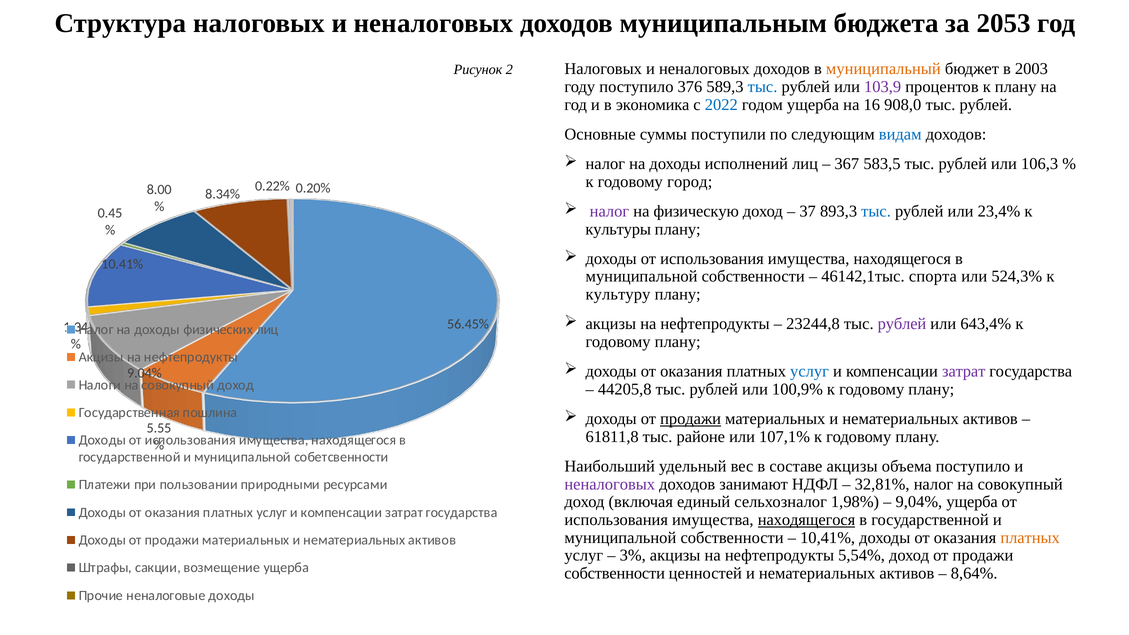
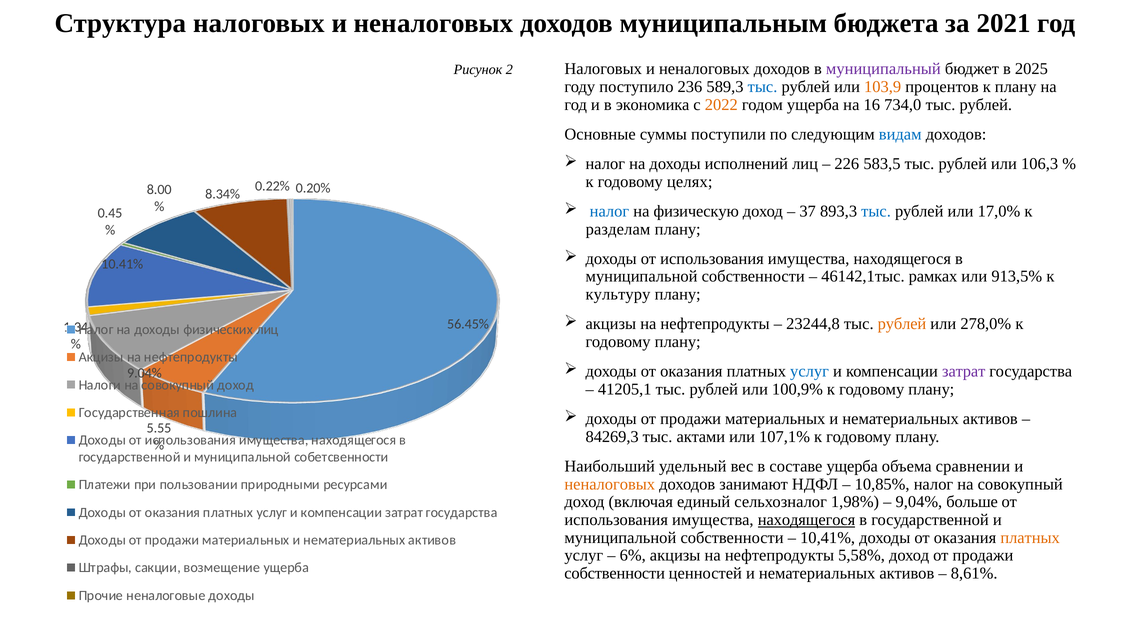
2053: 2053 -> 2021 (1004, 23)
муниципальный colour: orange -> purple (883, 69)
2003: 2003 -> 2025 (1031, 69)
376: 376 -> 236 (690, 87)
103,9 colour: purple -> orange (883, 87)
2022 colour: blue -> orange (721, 105)
908,0: 908,0 -> 734,0 (903, 105)
367: 367 -> 226 (847, 164)
город: город -> целях (690, 182)
налог colour: purple -> blue (609, 211)
23,4%: 23,4% -> 17,0% (999, 211)
культуры: культуры -> разделам (618, 229)
спорта: спорта -> рамках (933, 277)
524,3%: 524,3% -> 913,5% (1017, 277)
рублей colour: purple -> orange (902, 324)
643,4%: 643,4% -> 278,0% (986, 324)
44205,8: 44205,8 -> 41205,1 (625, 389)
продажи underline: present -> none (691, 419)
61811,8: 61811,8 -> 84269,3 (612, 437)
районе: районе -> актами (701, 437)
составе акцизы: акцизы -> ущерба (852, 466)
объема поступило: поступило -> сравнении (973, 466)
неналоговых colour: purple -> orange (610, 484)
32,81%: 32,81% -> 10,85% (882, 484)
9,04% ущерба: ущерба -> больше (972, 502)
3%: 3% -> 6% (633, 555)
5,54%: 5,54% -> 5,58% (862, 555)
8,64%: 8,64% -> 8,61% (974, 573)
